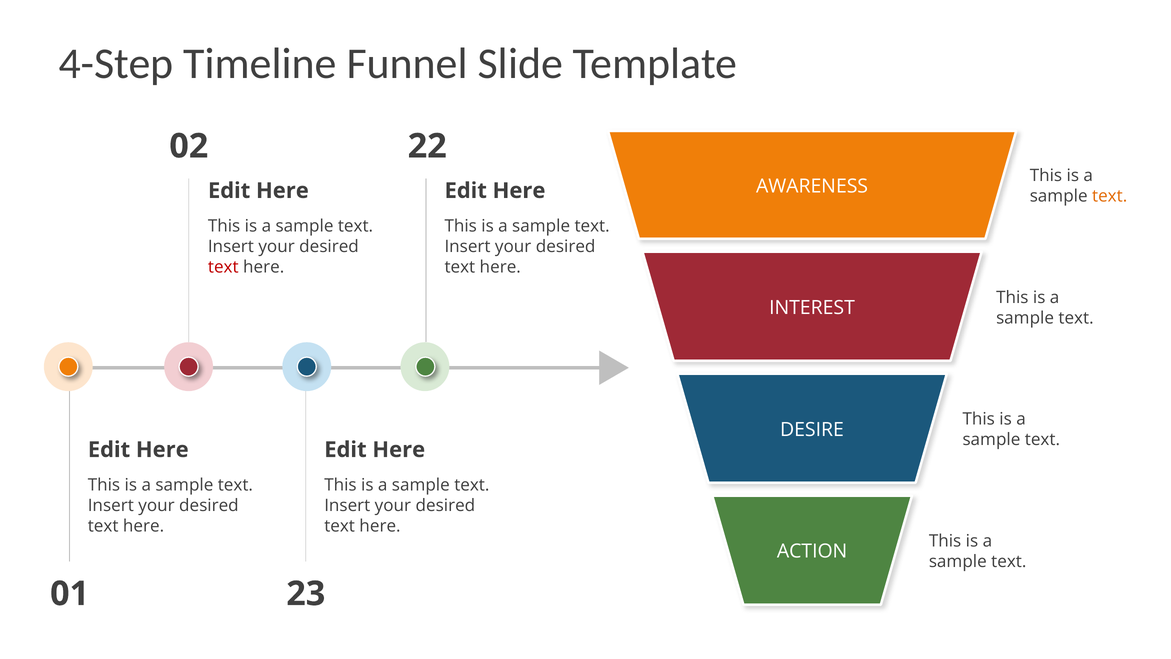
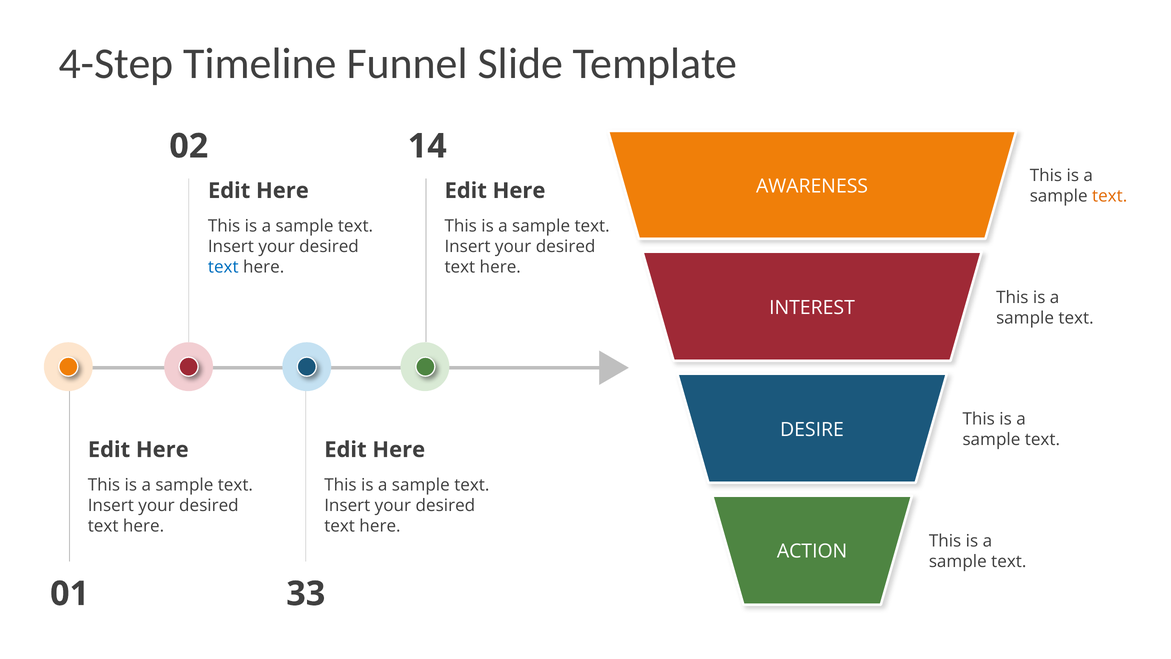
22: 22 -> 14 (427, 146)
text colour: red -> blue (223, 267)
23: 23 -> 33 (306, 594)
